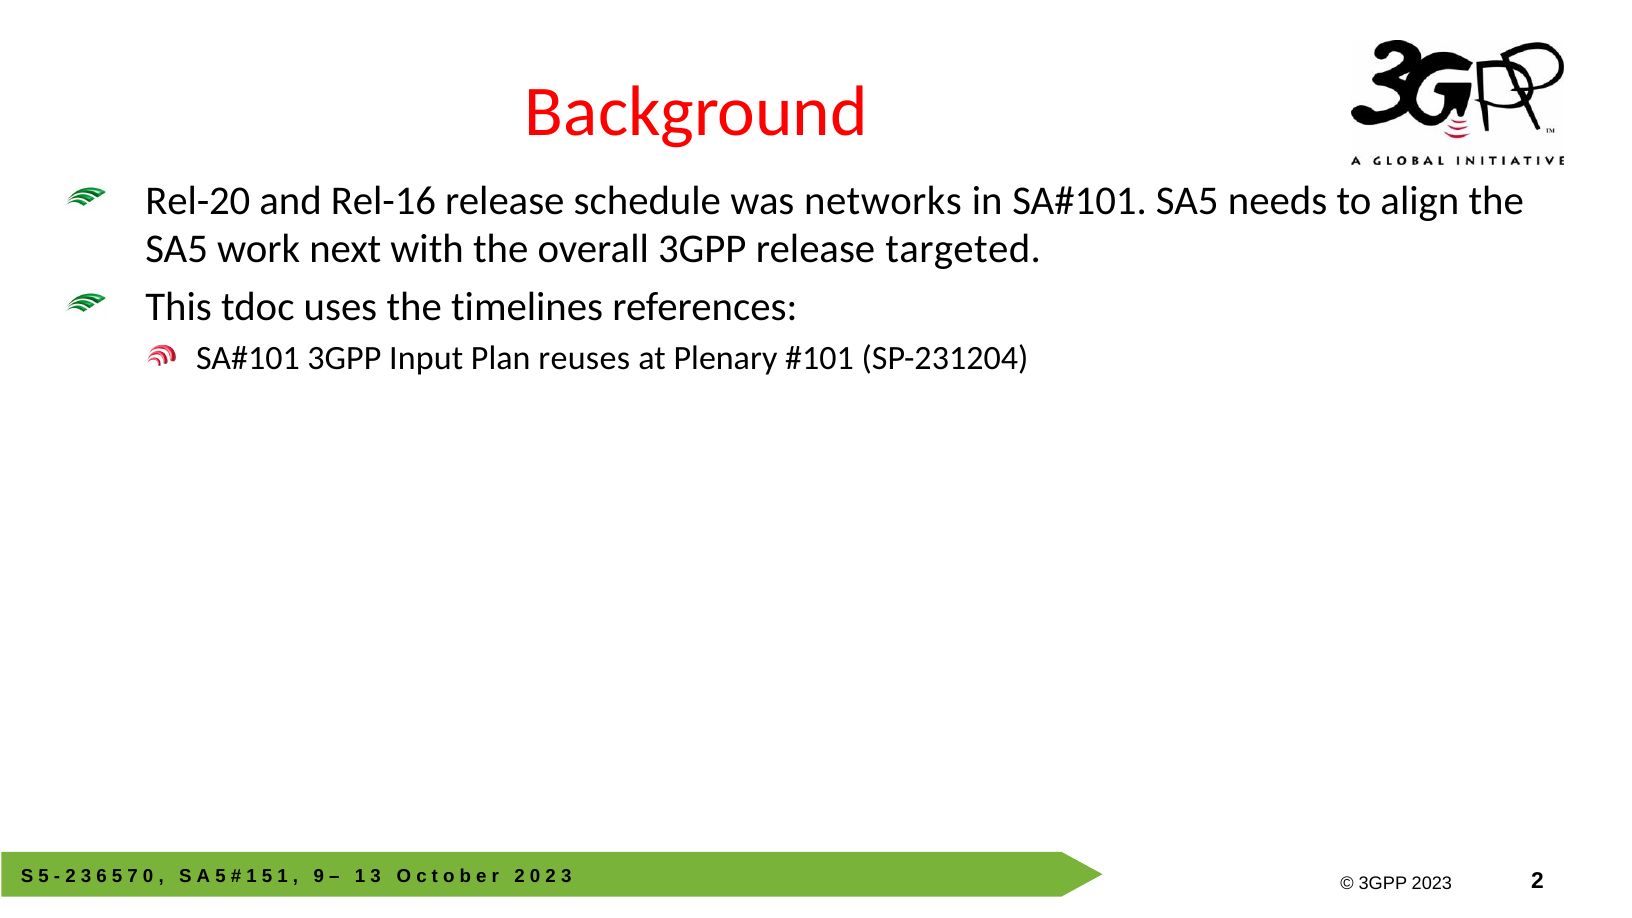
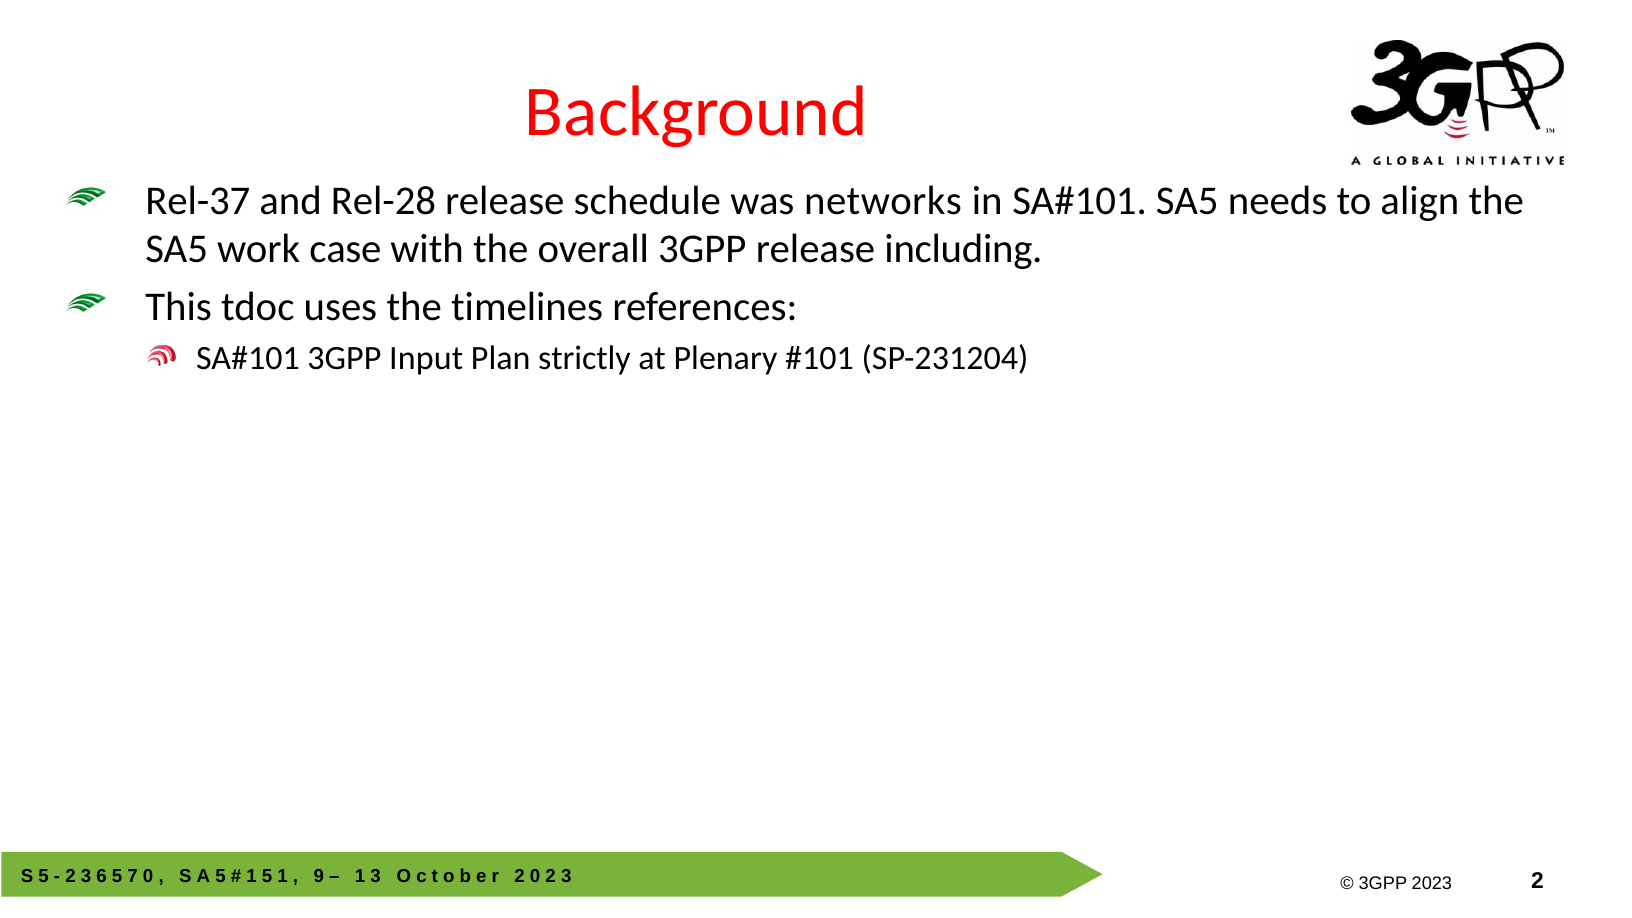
Rel-20: Rel-20 -> Rel-37 (198, 201)
Rel-16: Rel-16 -> Rel-28 (383, 201)
next: next -> case (345, 249)
targeted: targeted -> including (963, 249)
reuses: reuses -> strictly (584, 358)
